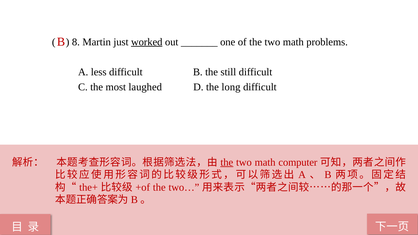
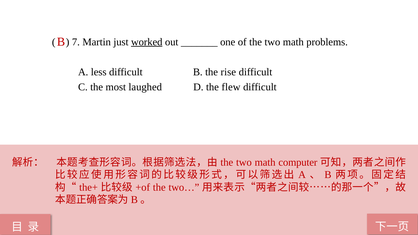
8: 8 -> 7 (76, 42)
still: still -> rise (228, 72)
long: long -> flew (231, 87)
the underline: present -> none (227, 162)
